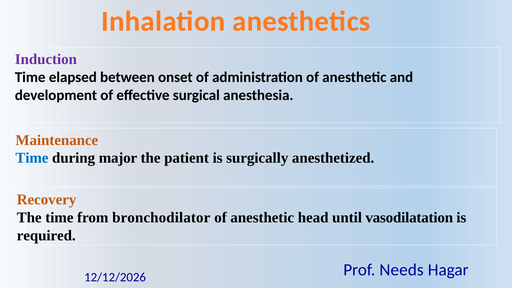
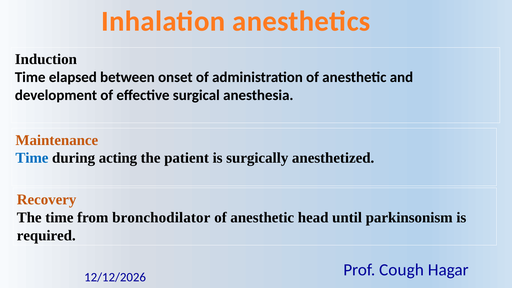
Induction colour: purple -> black (46, 59)
major: major -> acting (118, 158)
vasodilatation: vasodilatation -> parkinsonism (409, 218)
Needs: Needs -> Cough (401, 270)
